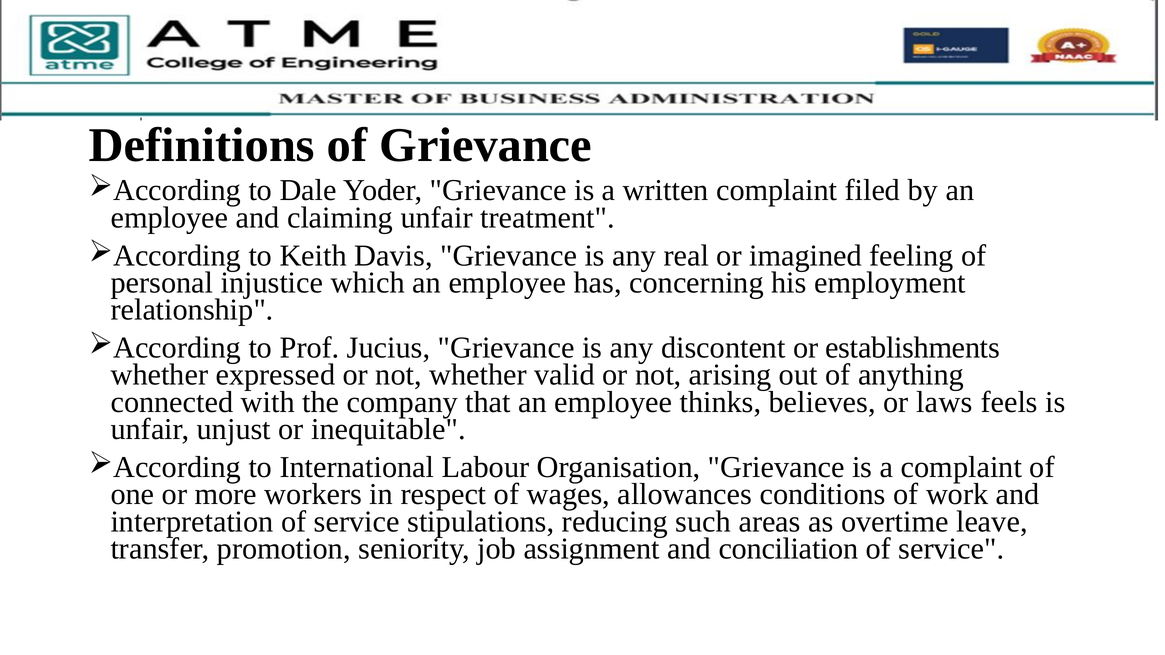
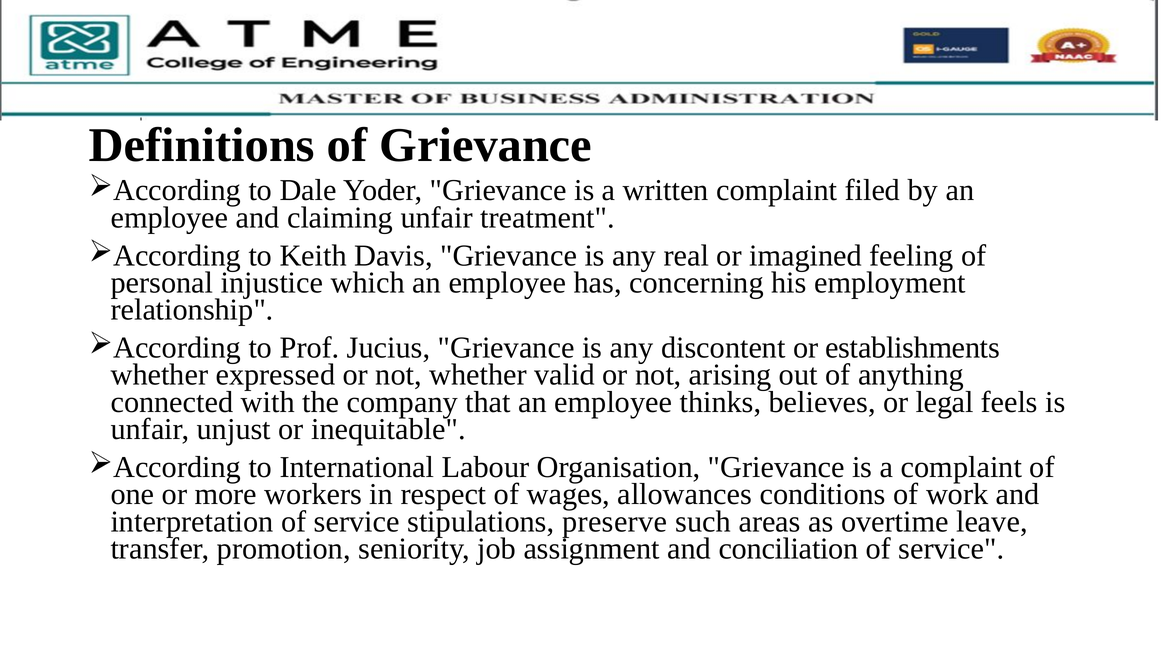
laws: laws -> legal (945, 402)
reducing: reducing -> preserve (615, 522)
